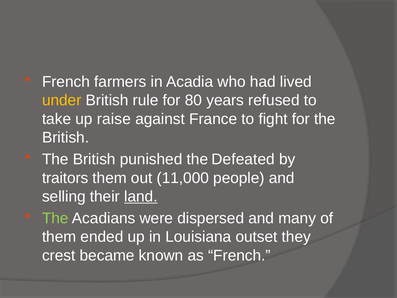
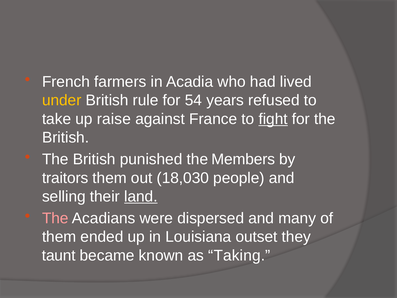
80: 80 -> 54 (193, 100)
fight underline: none -> present (273, 119)
Defeated: Defeated -> Members (243, 159)
11,000: 11,000 -> 18,030 (183, 178)
The colour: light green -> pink (55, 218)
crest: crest -> taunt (59, 255)
as French: French -> Taking (239, 255)
